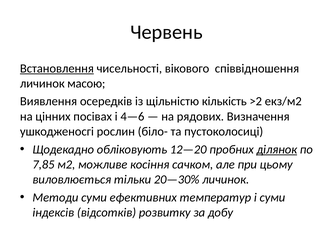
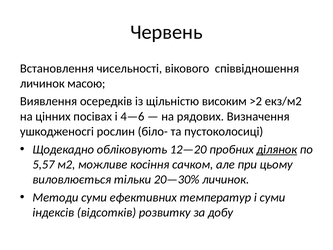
Встановлення underline: present -> none (57, 68)
кількість: кількість -> високим (224, 101)
7,85: 7,85 -> 5,57 (44, 164)
